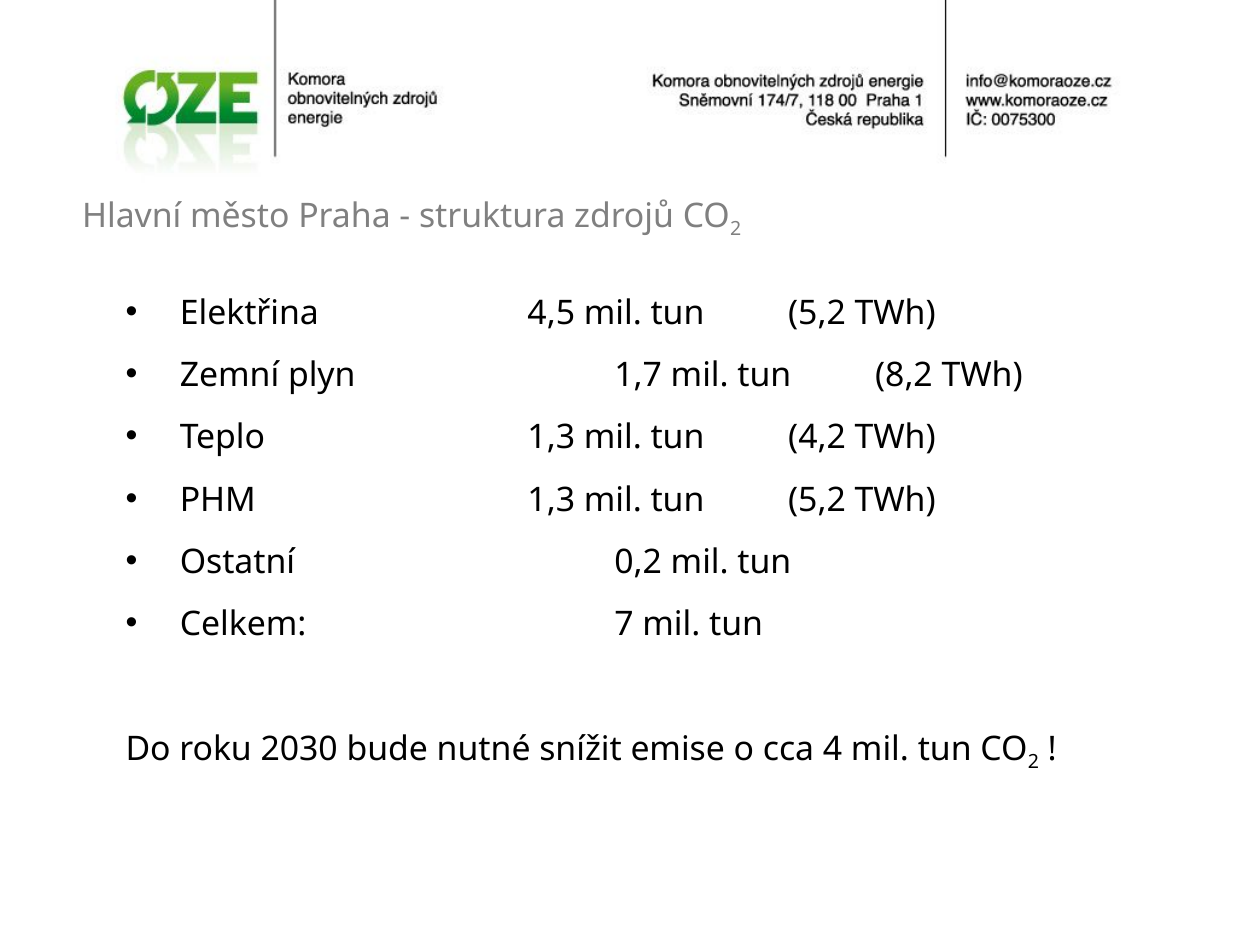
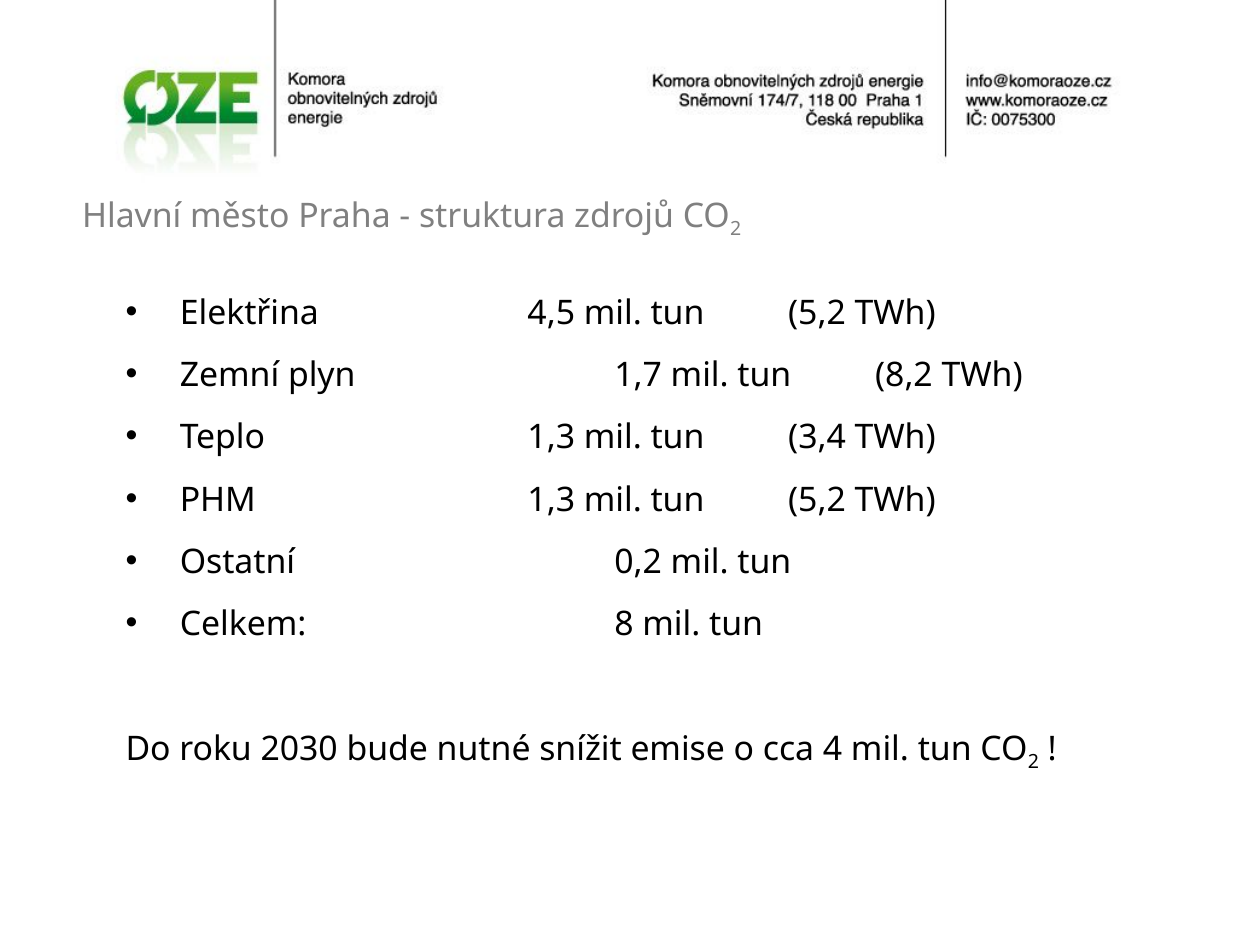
4,2: 4,2 -> 3,4 (817, 438)
7: 7 -> 8 (624, 625)
